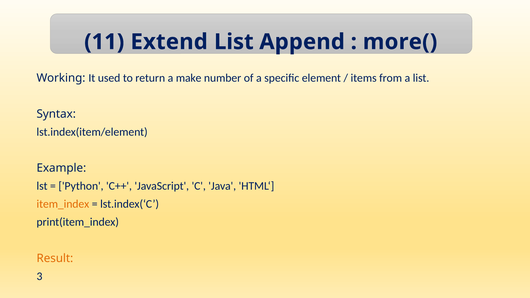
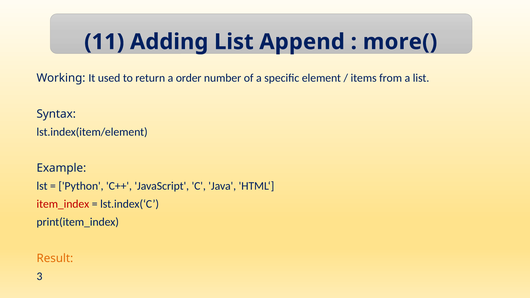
Extend: Extend -> Adding (169, 42)
make: make -> order (189, 78)
item_index colour: orange -> red (63, 204)
